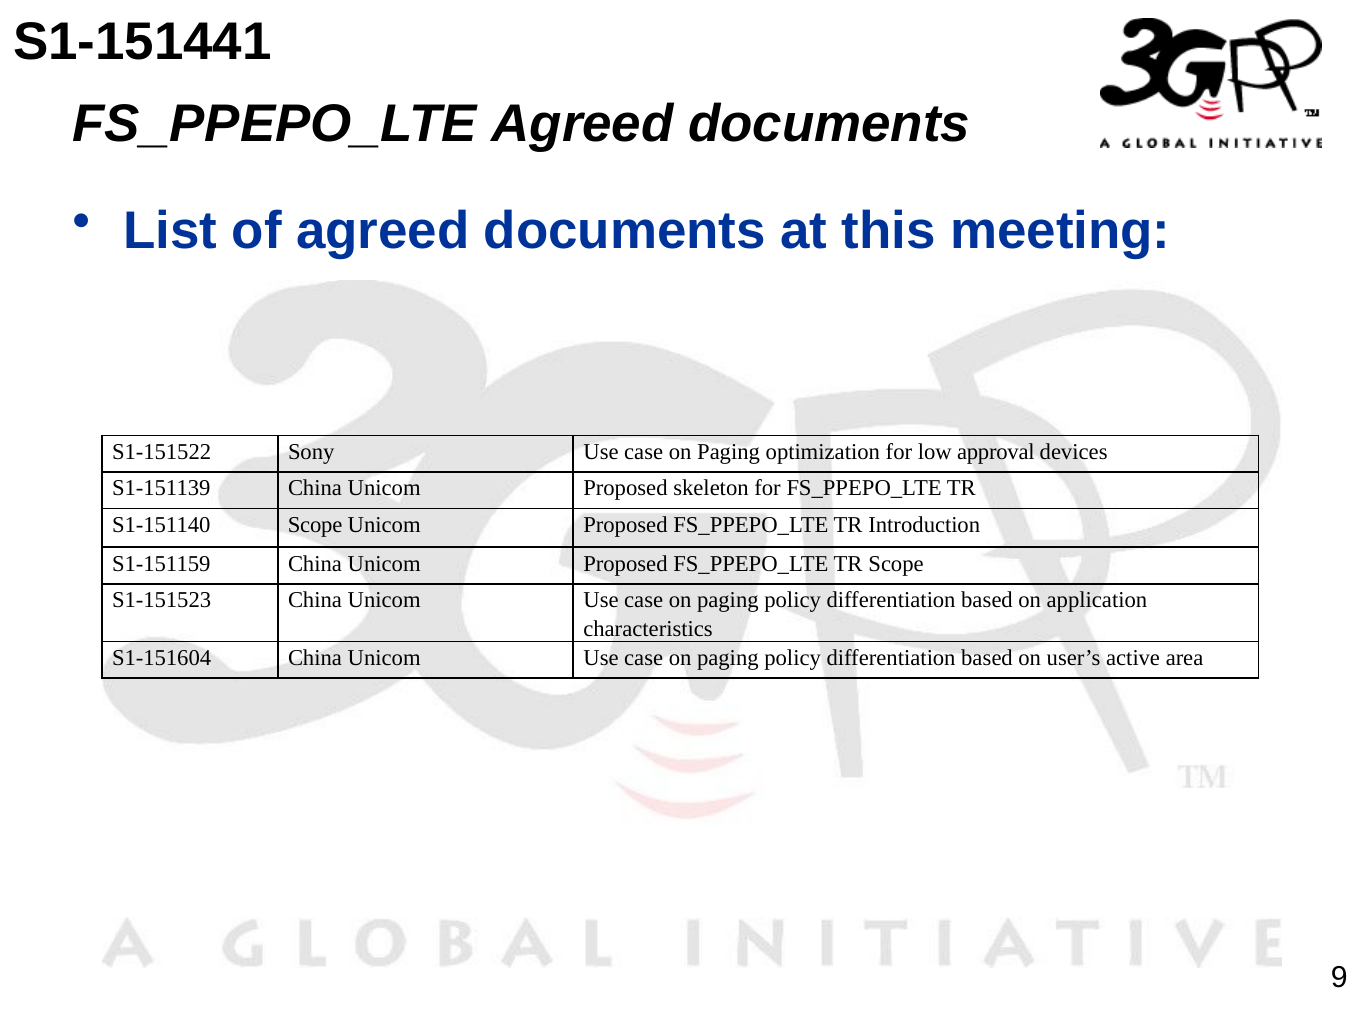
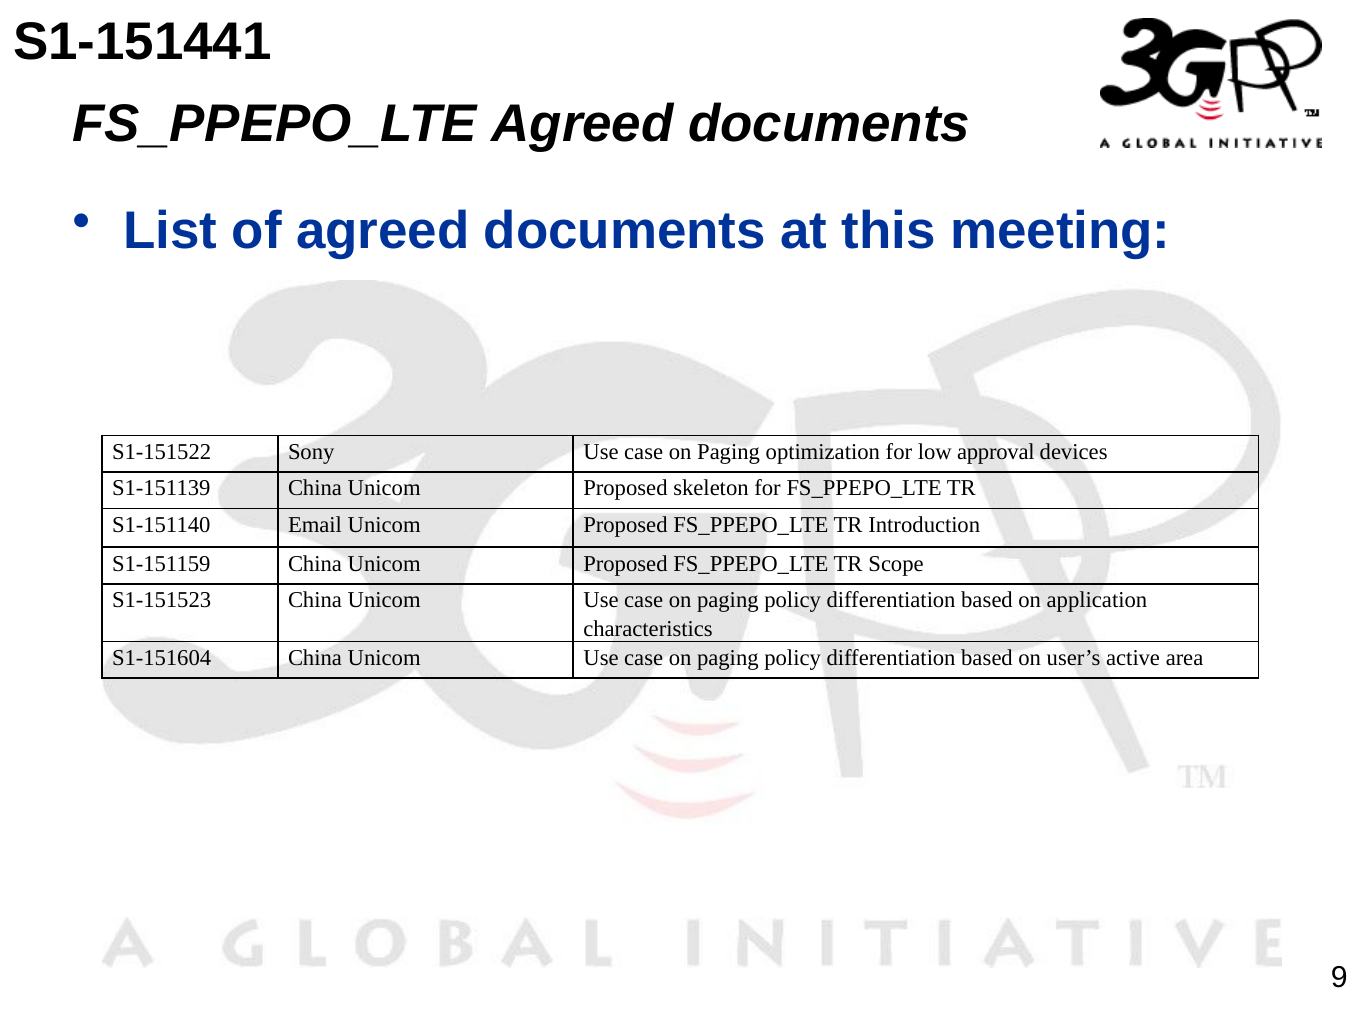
S1-151140 Scope: Scope -> Email (315, 525)
